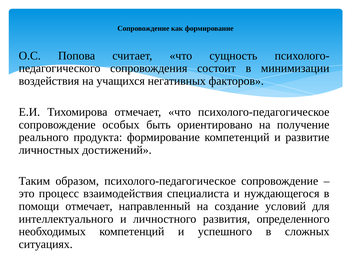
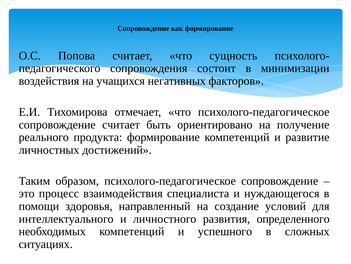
сопровождение особых: особых -> считает (121, 124)
помощи отмечает: отмечает -> здоровья (89, 206)
